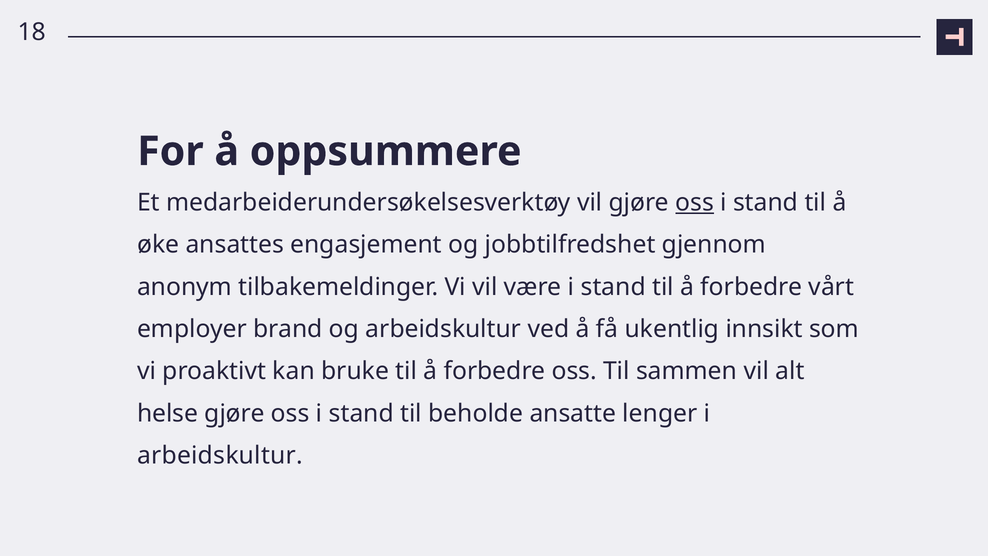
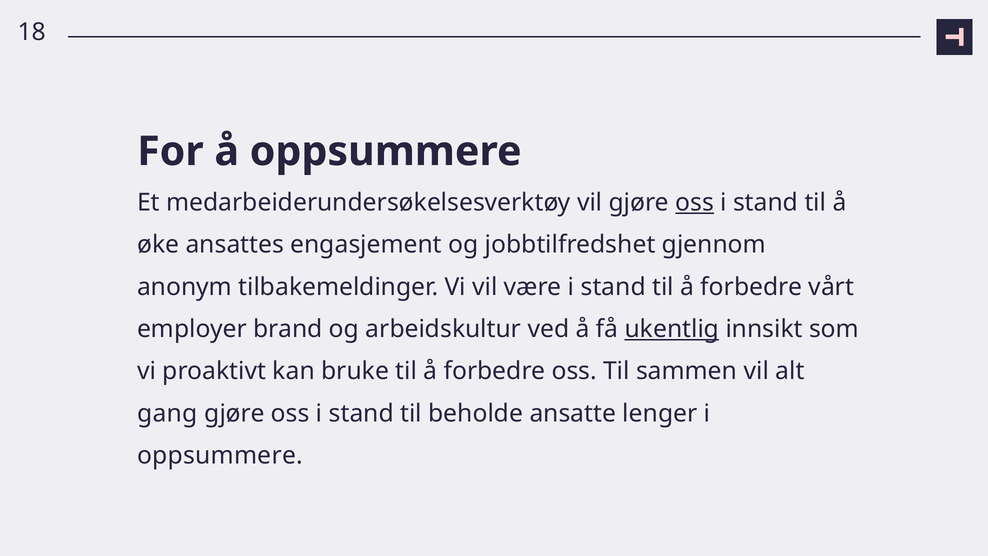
ukentlig underline: none -> present (672, 329)
helse: helse -> gang (167, 413)
arbeidskultur: arbeidskultur -> oppsummere (220, 455)
